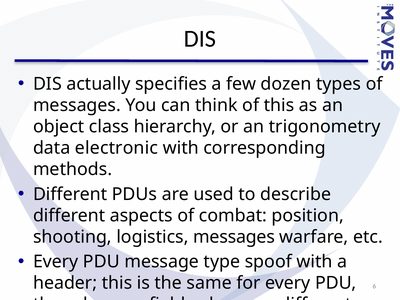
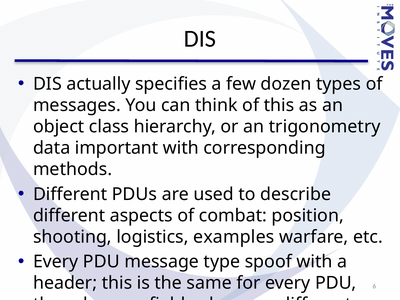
electronic: electronic -> important (117, 148)
logistics messages: messages -> examples (234, 237)
